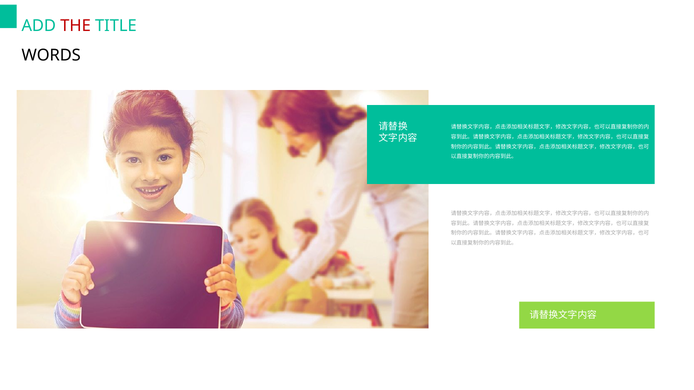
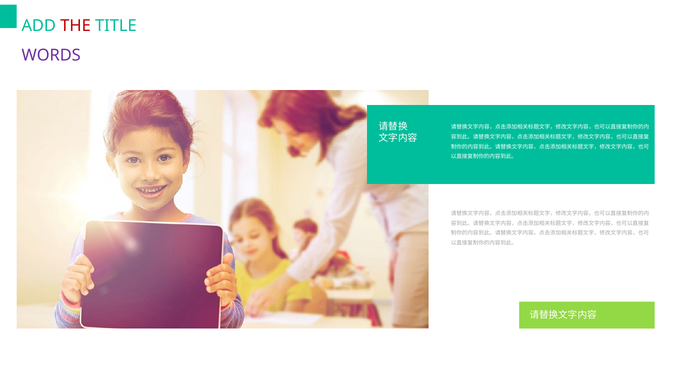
WORDS colour: black -> purple (51, 55)
